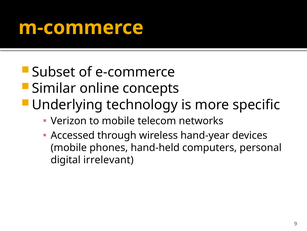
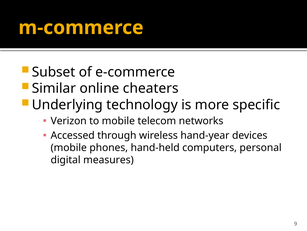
concepts: concepts -> cheaters (151, 88)
irrelevant: irrelevant -> measures (108, 160)
